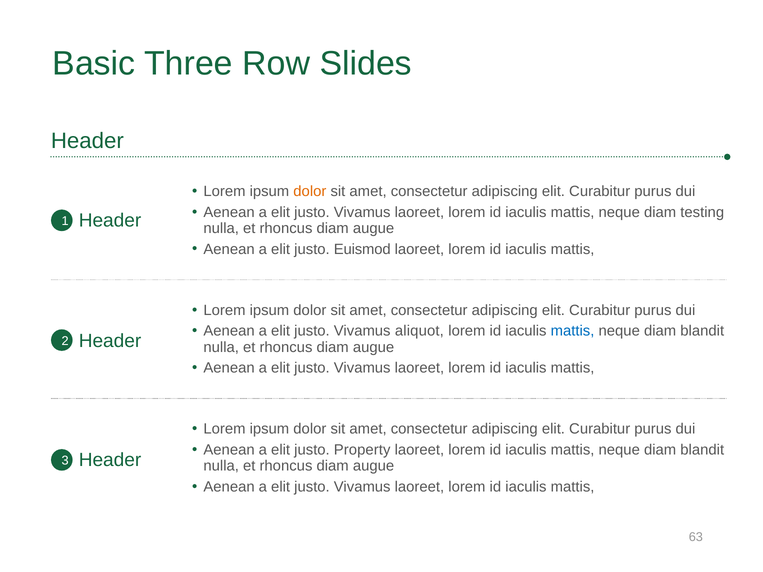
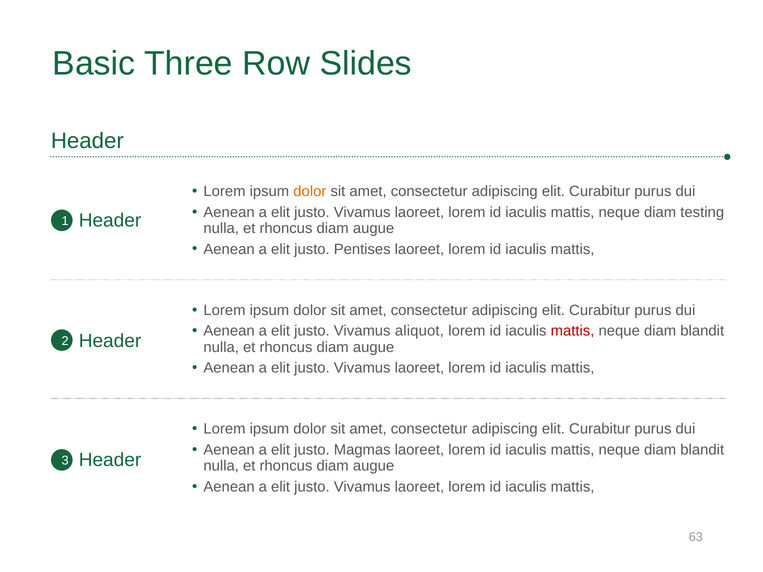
Euismod: Euismod -> Pentises (362, 249)
mattis colour: blue -> red (573, 331)
Property: Property -> Magmas (362, 450)
